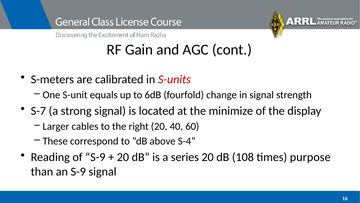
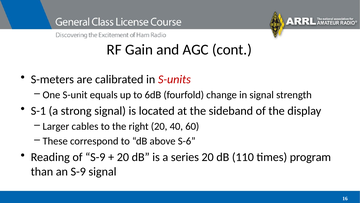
S-7: S-7 -> S-1 (38, 111)
minimize: minimize -> sideband (231, 111)
S-4: S-4 -> S-6 (187, 141)
108: 108 -> 110 (243, 157)
purpose: purpose -> program (310, 157)
